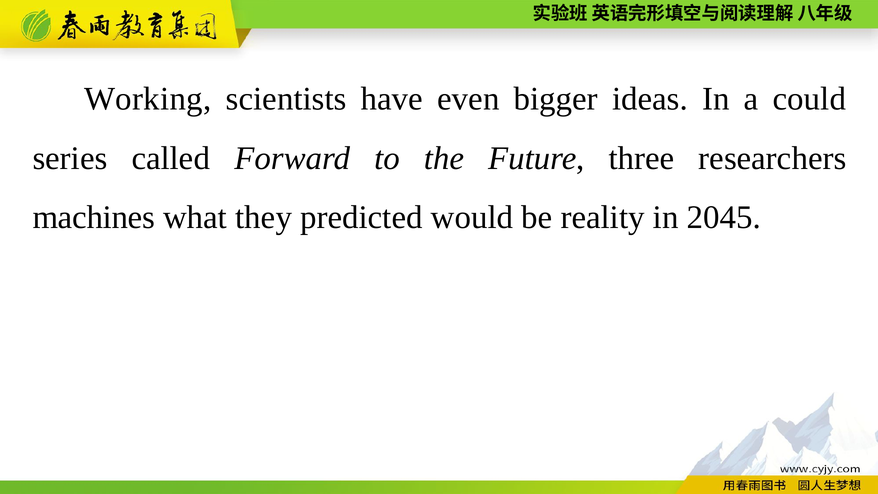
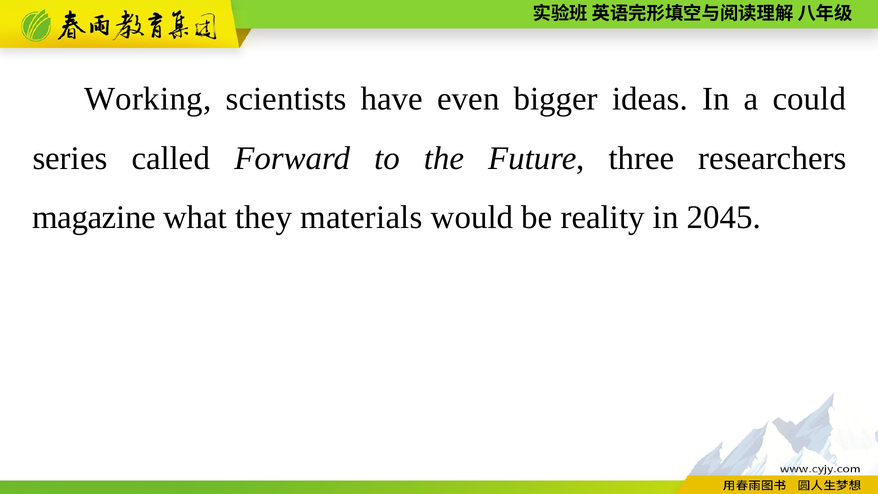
machines: machines -> magazine (94, 217)
predicted: predicted -> materials (361, 217)
